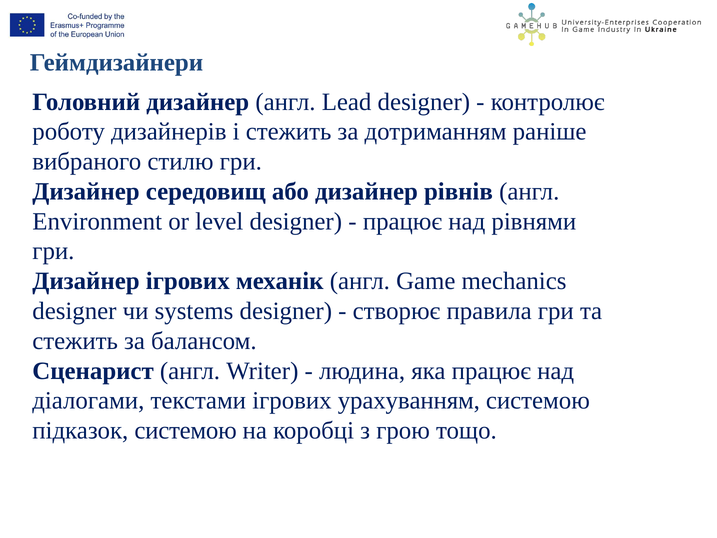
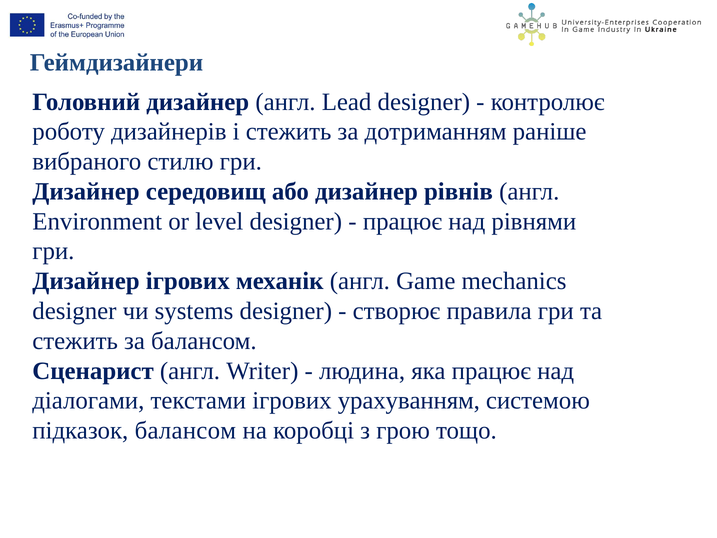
підказок системою: системою -> балансом (185, 430)
